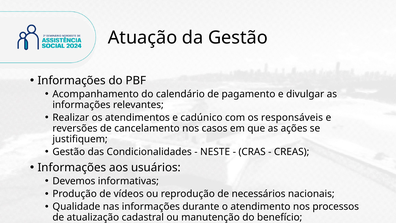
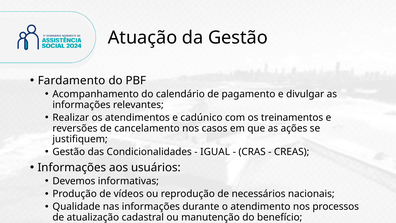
Informações: Informações -> Fardamento (72, 80)
responsáveis: responsáveis -> treinamentos (292, 117)
NESTE: NESTE -> IGUAL (215, 152)
